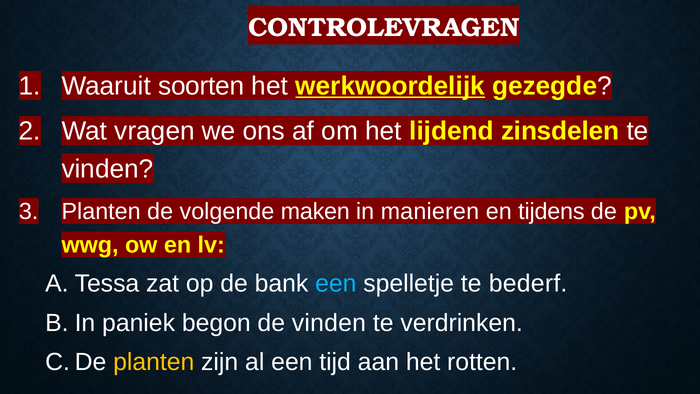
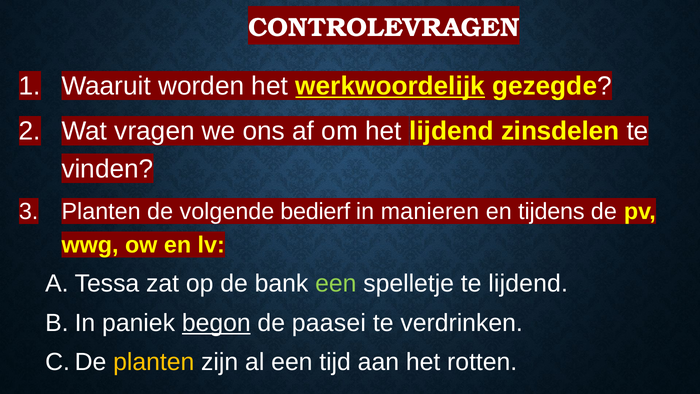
soorten: soorten -> worden (201, 86)
maken: maken -> bedierf (315, 211)
een colour: light blue -> light green (336, 283)
te bederf: bederf -> lijdend (528, 283)
begon underline: none -> present (216, 323)
de vinden: vinden -> paasei (329, 323)
